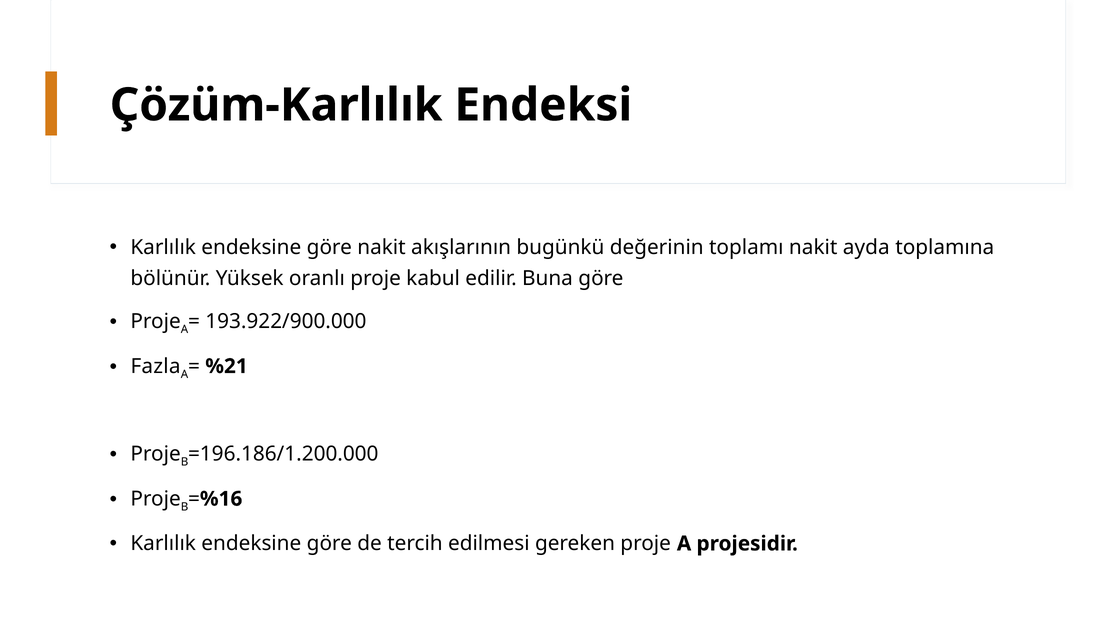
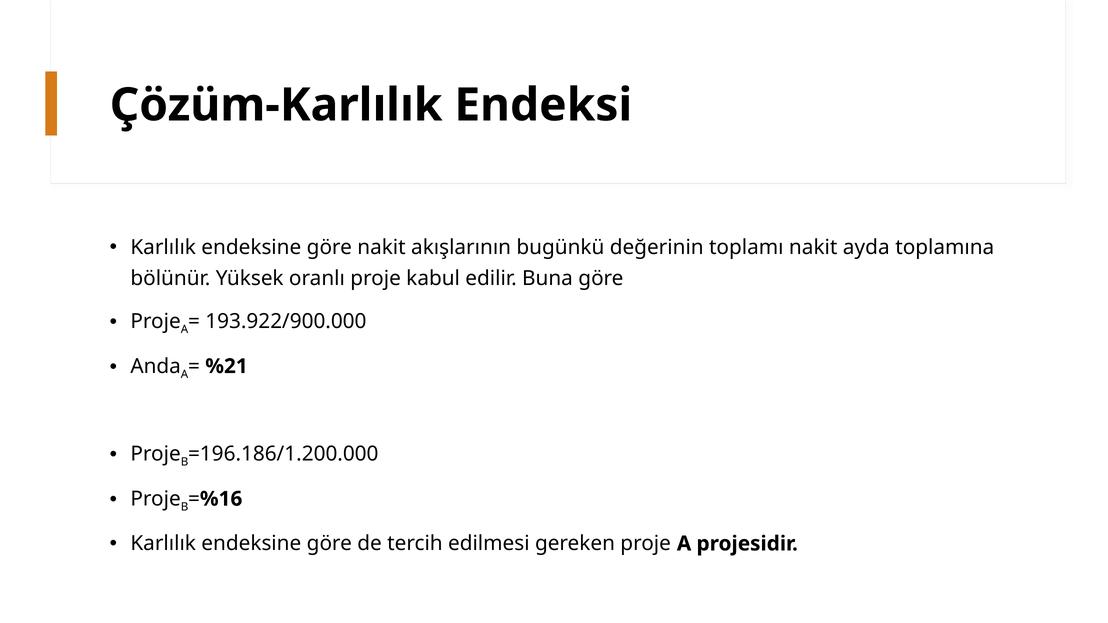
Fazla: Fazla -> Anda (156, 366)
